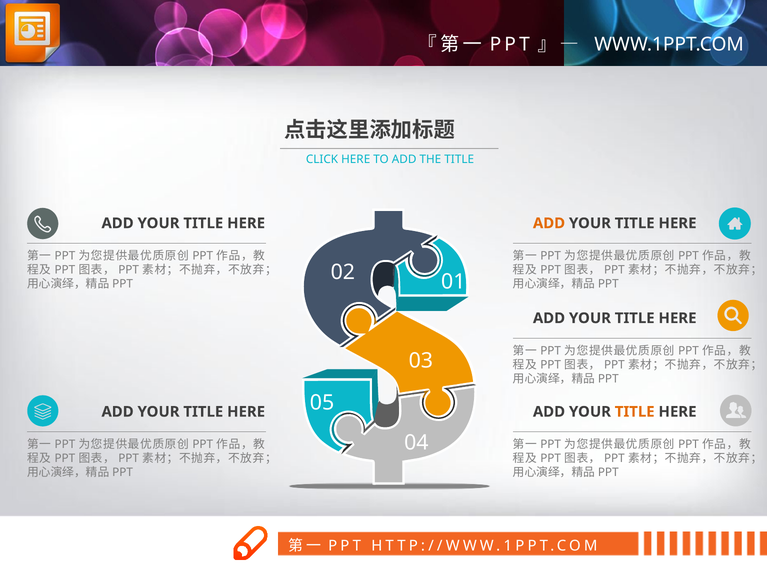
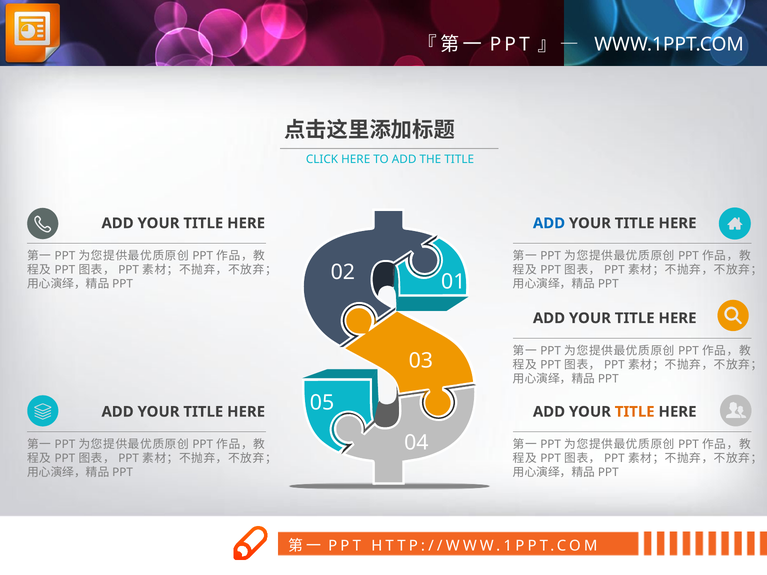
ADD colour: orange -> blue (549, 223)
